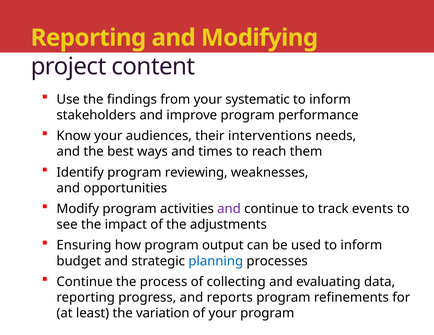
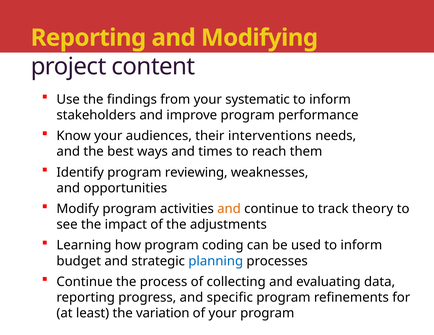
and colour: purple -> orange (229, 209)
events: events -> theory (373, 209)
Ensuring: Ensuring -> Learning (84, 246)
output: output -> coding (223, 246)
reports: reports -> specific (230, 298)
